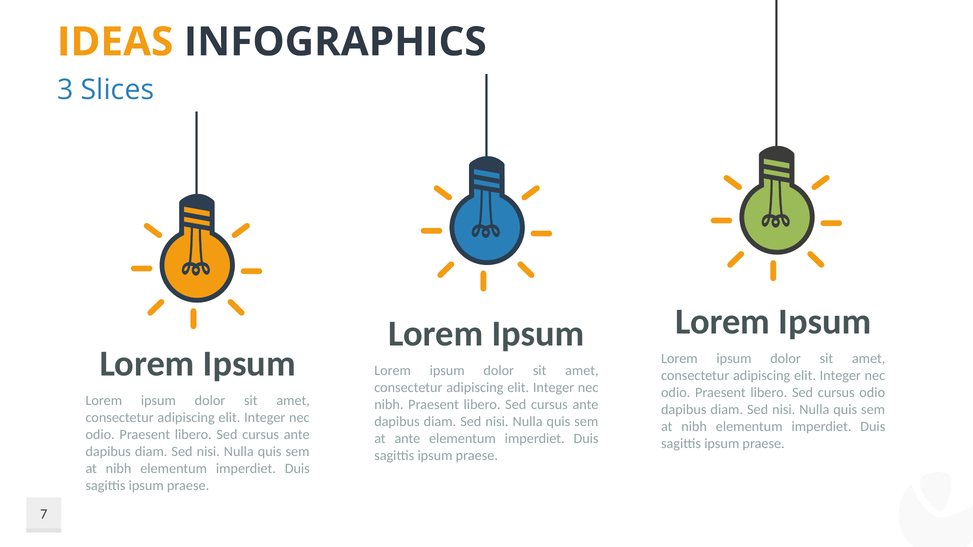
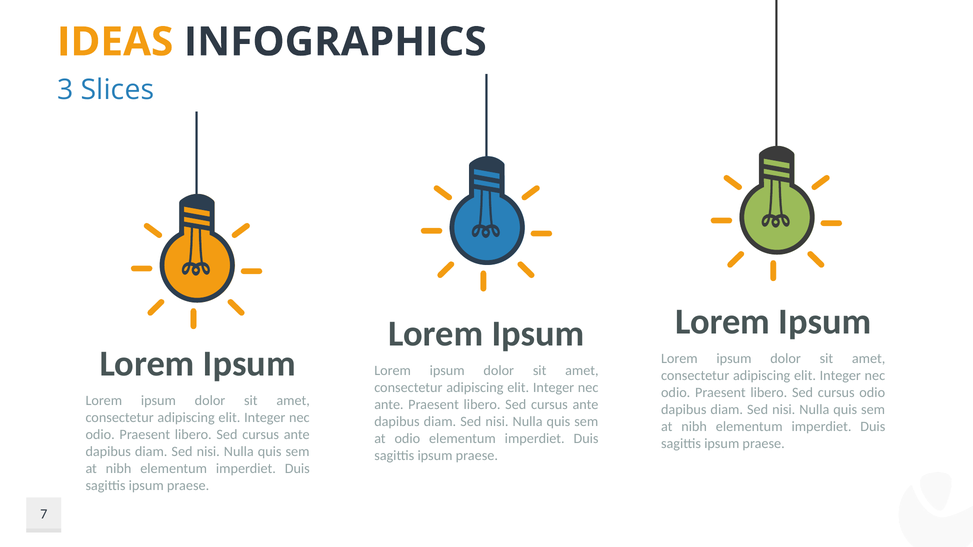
nibh: nibh -> ante (389, 405)
at ante: ante -> odio (407, 439)
